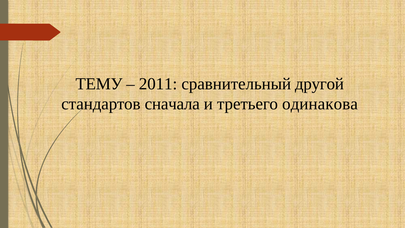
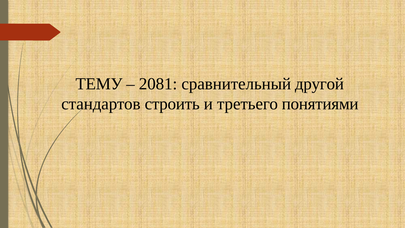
2011: 2011 -> 2081 (158, 84)
сначала: сначала -> строить (172, 104)
одинакова: одинакова -> понятиями (320, 104)
